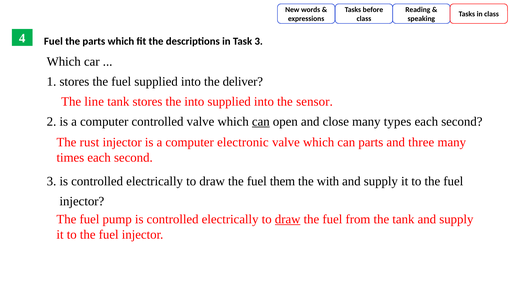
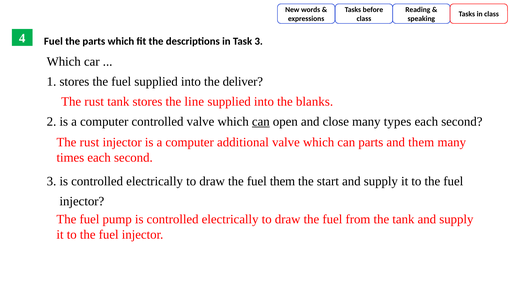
line: line -> rust (94, 102)
the into: into -> line (194, 102)
sensor: sensor -> blanks (315, 102)
electronic: electronic -> additional (243, 142)
and three: three -> them (421, 142)
with: with -> start (328, 181)
draw underline: present -> none (288, 219)
